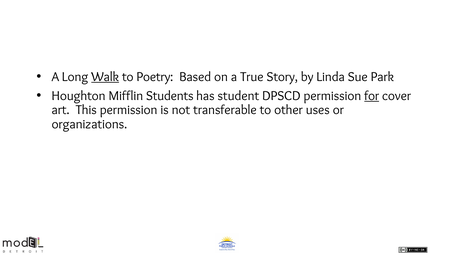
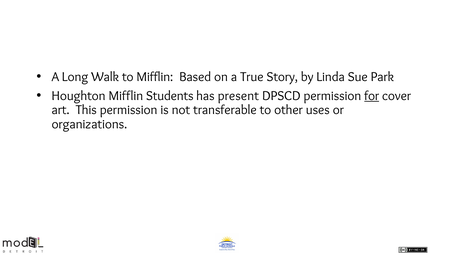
Walk underline: present -> none (105, 77)
to Poetry: Poetry -> Mifflin (155, 77)
student: student -> present (238, 96)
